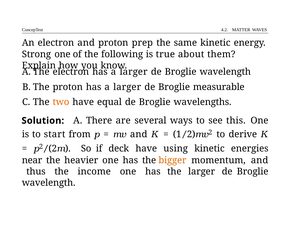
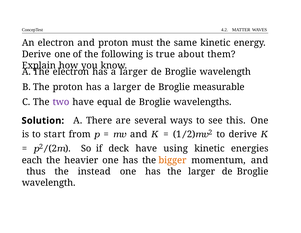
prep: prep -> must (142, 43)
Strong: Strong -> Derive (36, 54)
two colour: orange -> purple (61, 102)
near: near -> each (32, 160)
income: income -> instead (94, 171)
